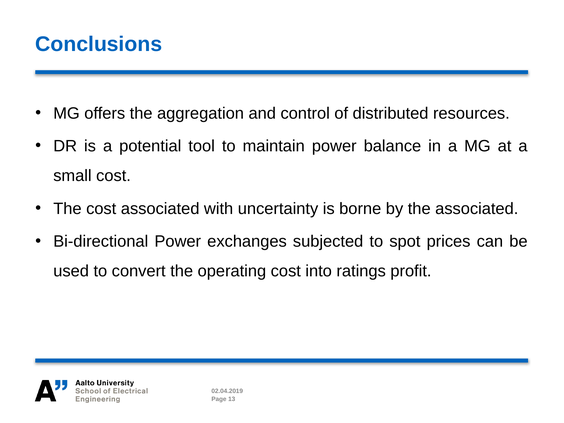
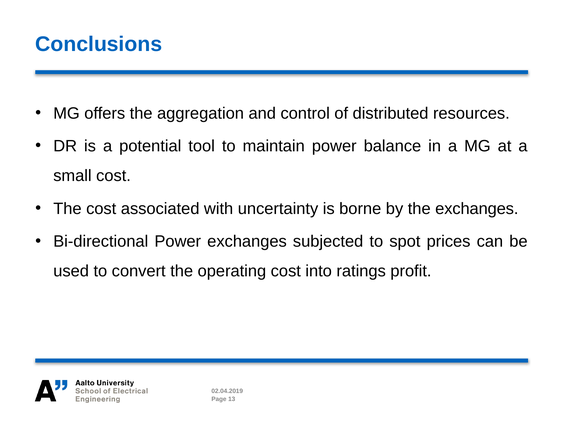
the associated: associated -> exchanges (477, 209)
